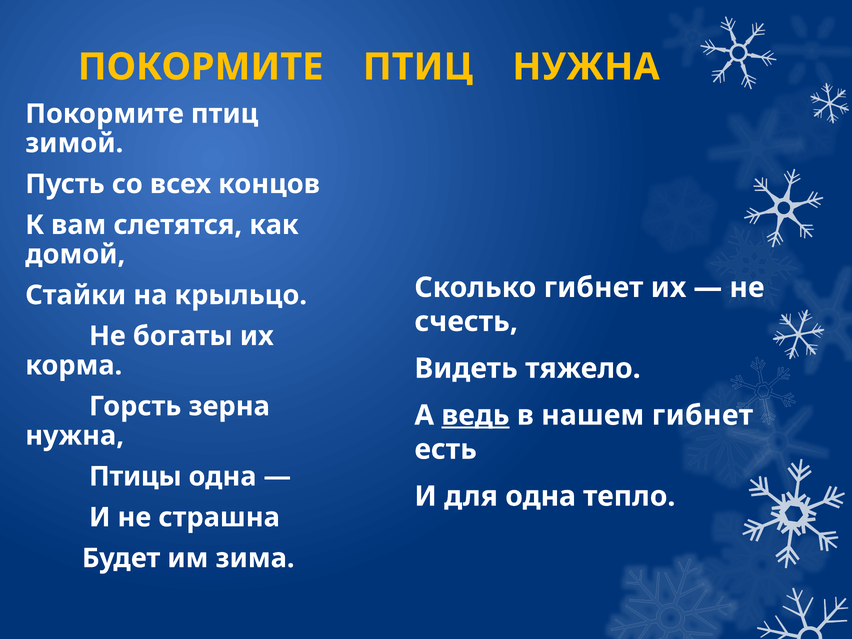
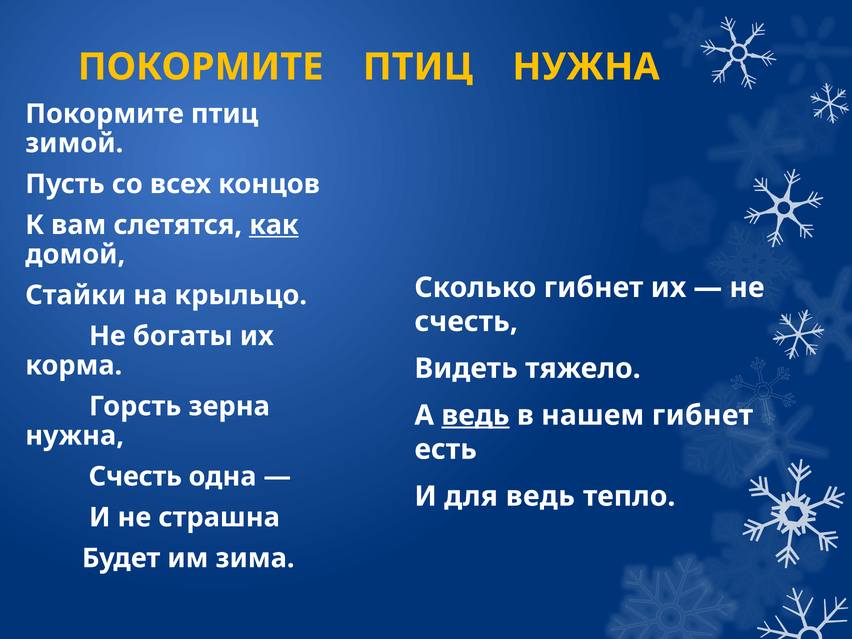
как underline: none -> present (274, 225)
Птицы: Птицы -> Счесть (135, 477)
для одна: одна -> ведь (540, 496)
